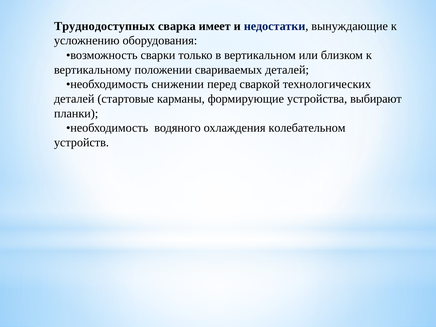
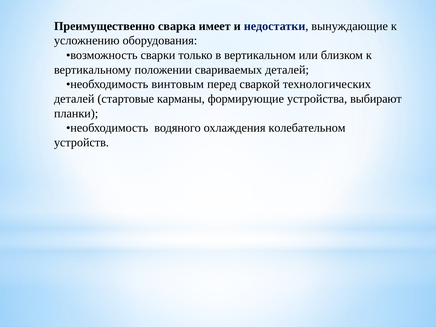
Труднодоступных: Труднодоступных -> Преимущественно (105, 26)
снижении: снижении -> винтовым (178, 84)
